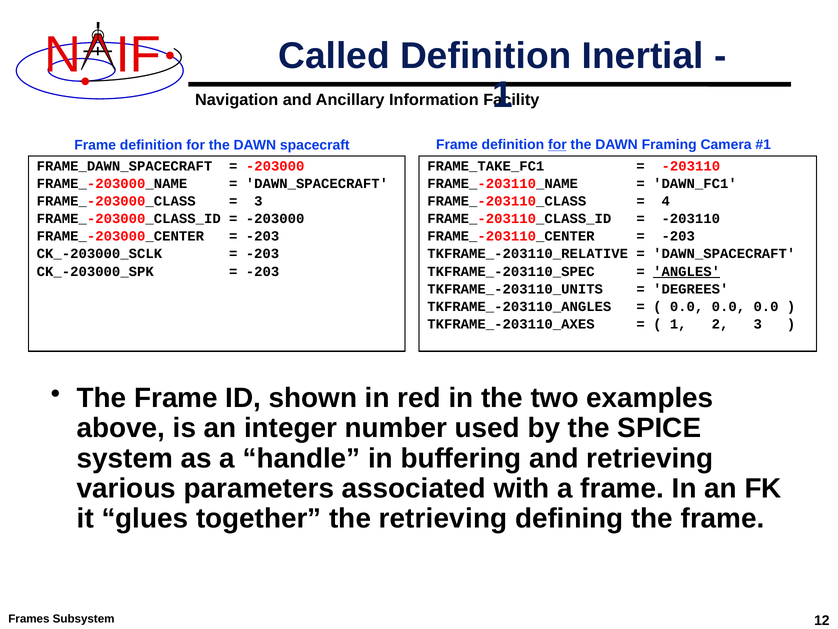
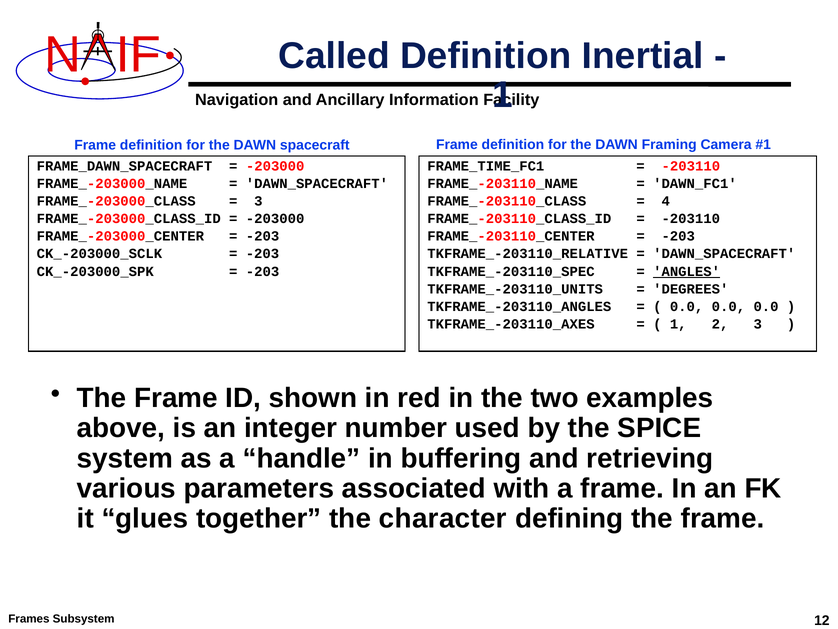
for underline: present -> none (557, 145)
FRAME_TAKE_FC1: FRAME_TAKE_FC1 -> FRAME_TIME_FC1 (486, 166)
the retrieving: retrieving -> character (443, 518)
